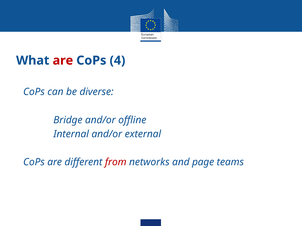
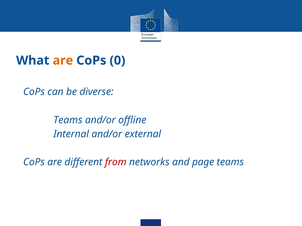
are colour: red -> orange (63, 61)
4: 4 -> 0 (117, 61)
Bridge: Bridge -> Teams (68, 120)
